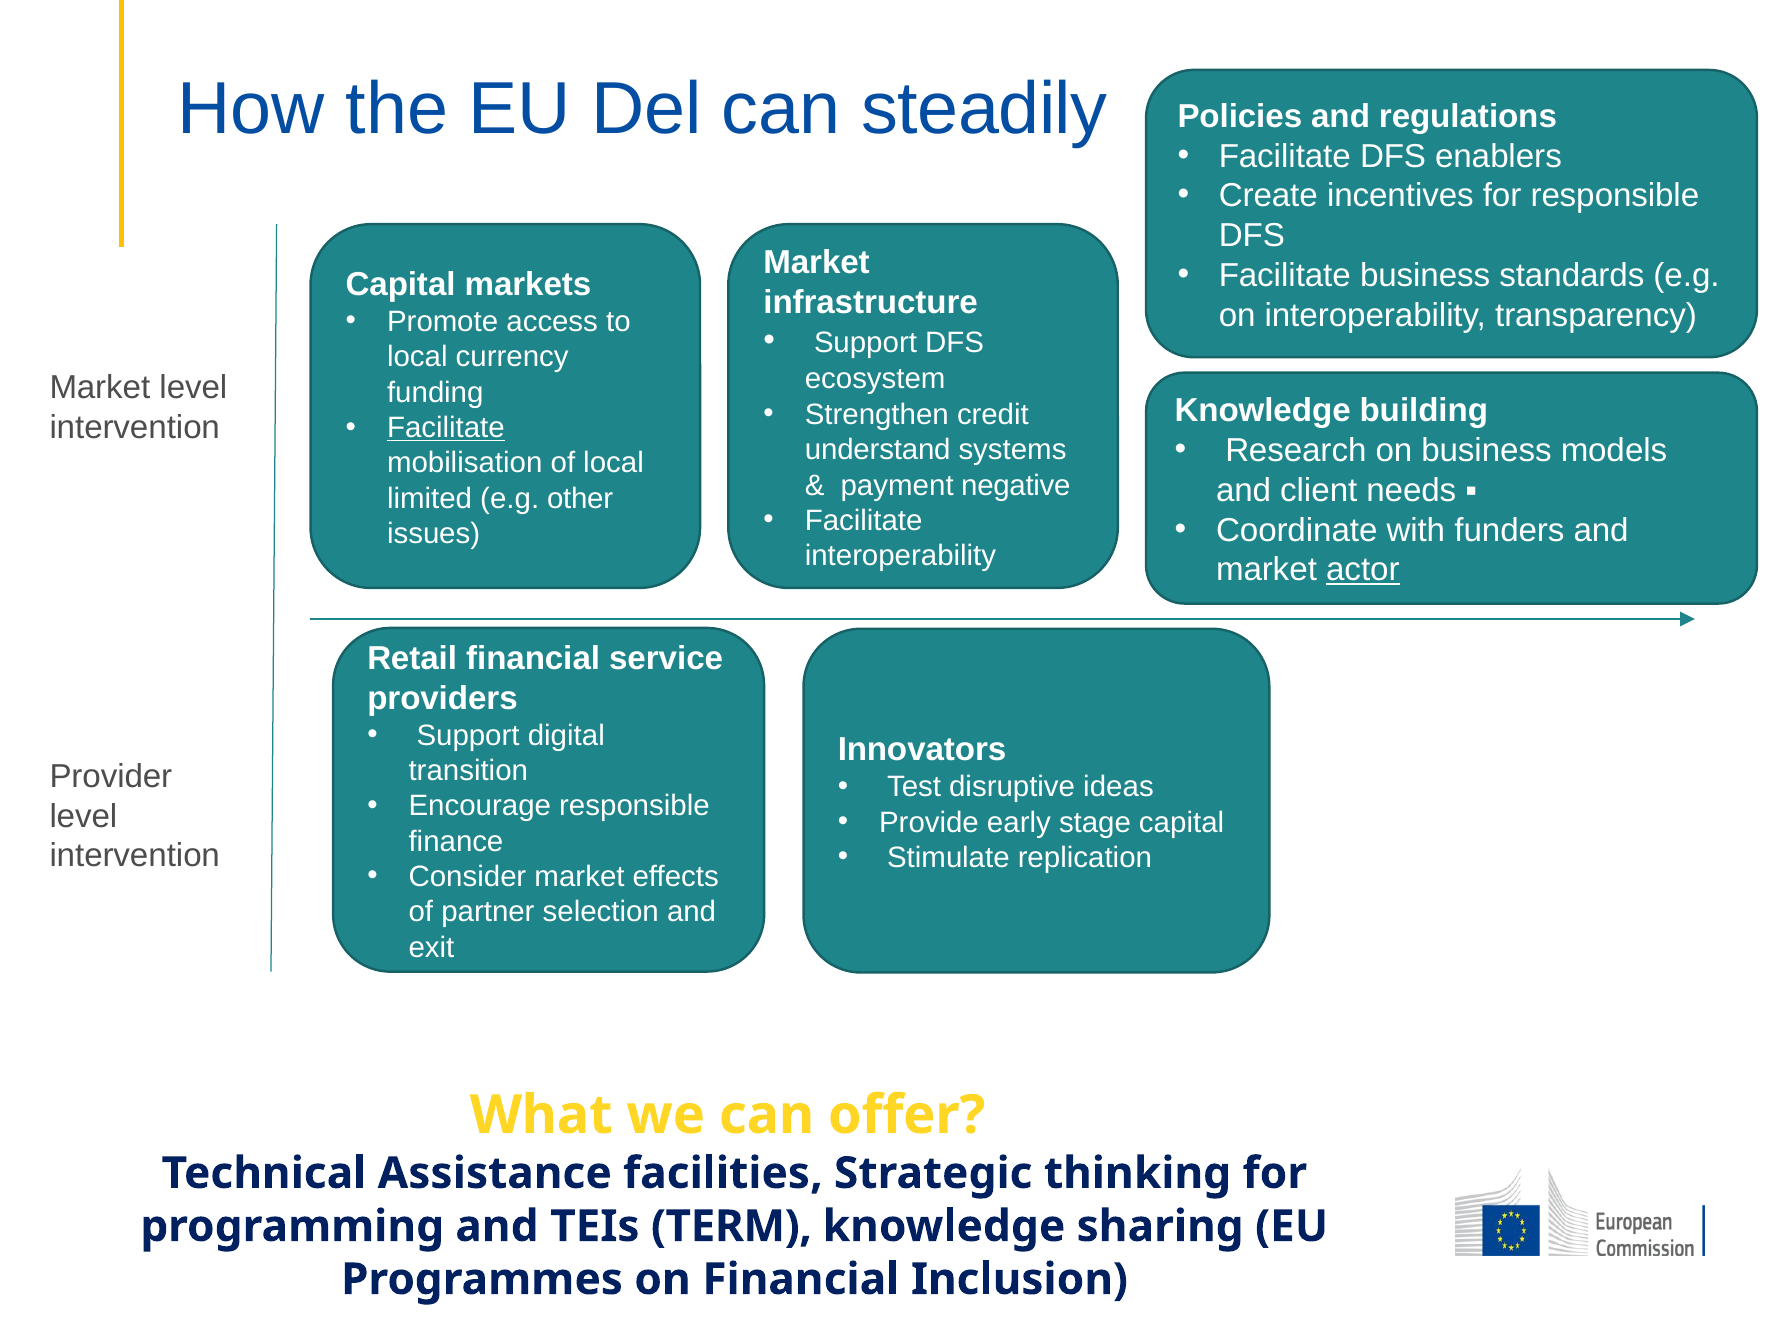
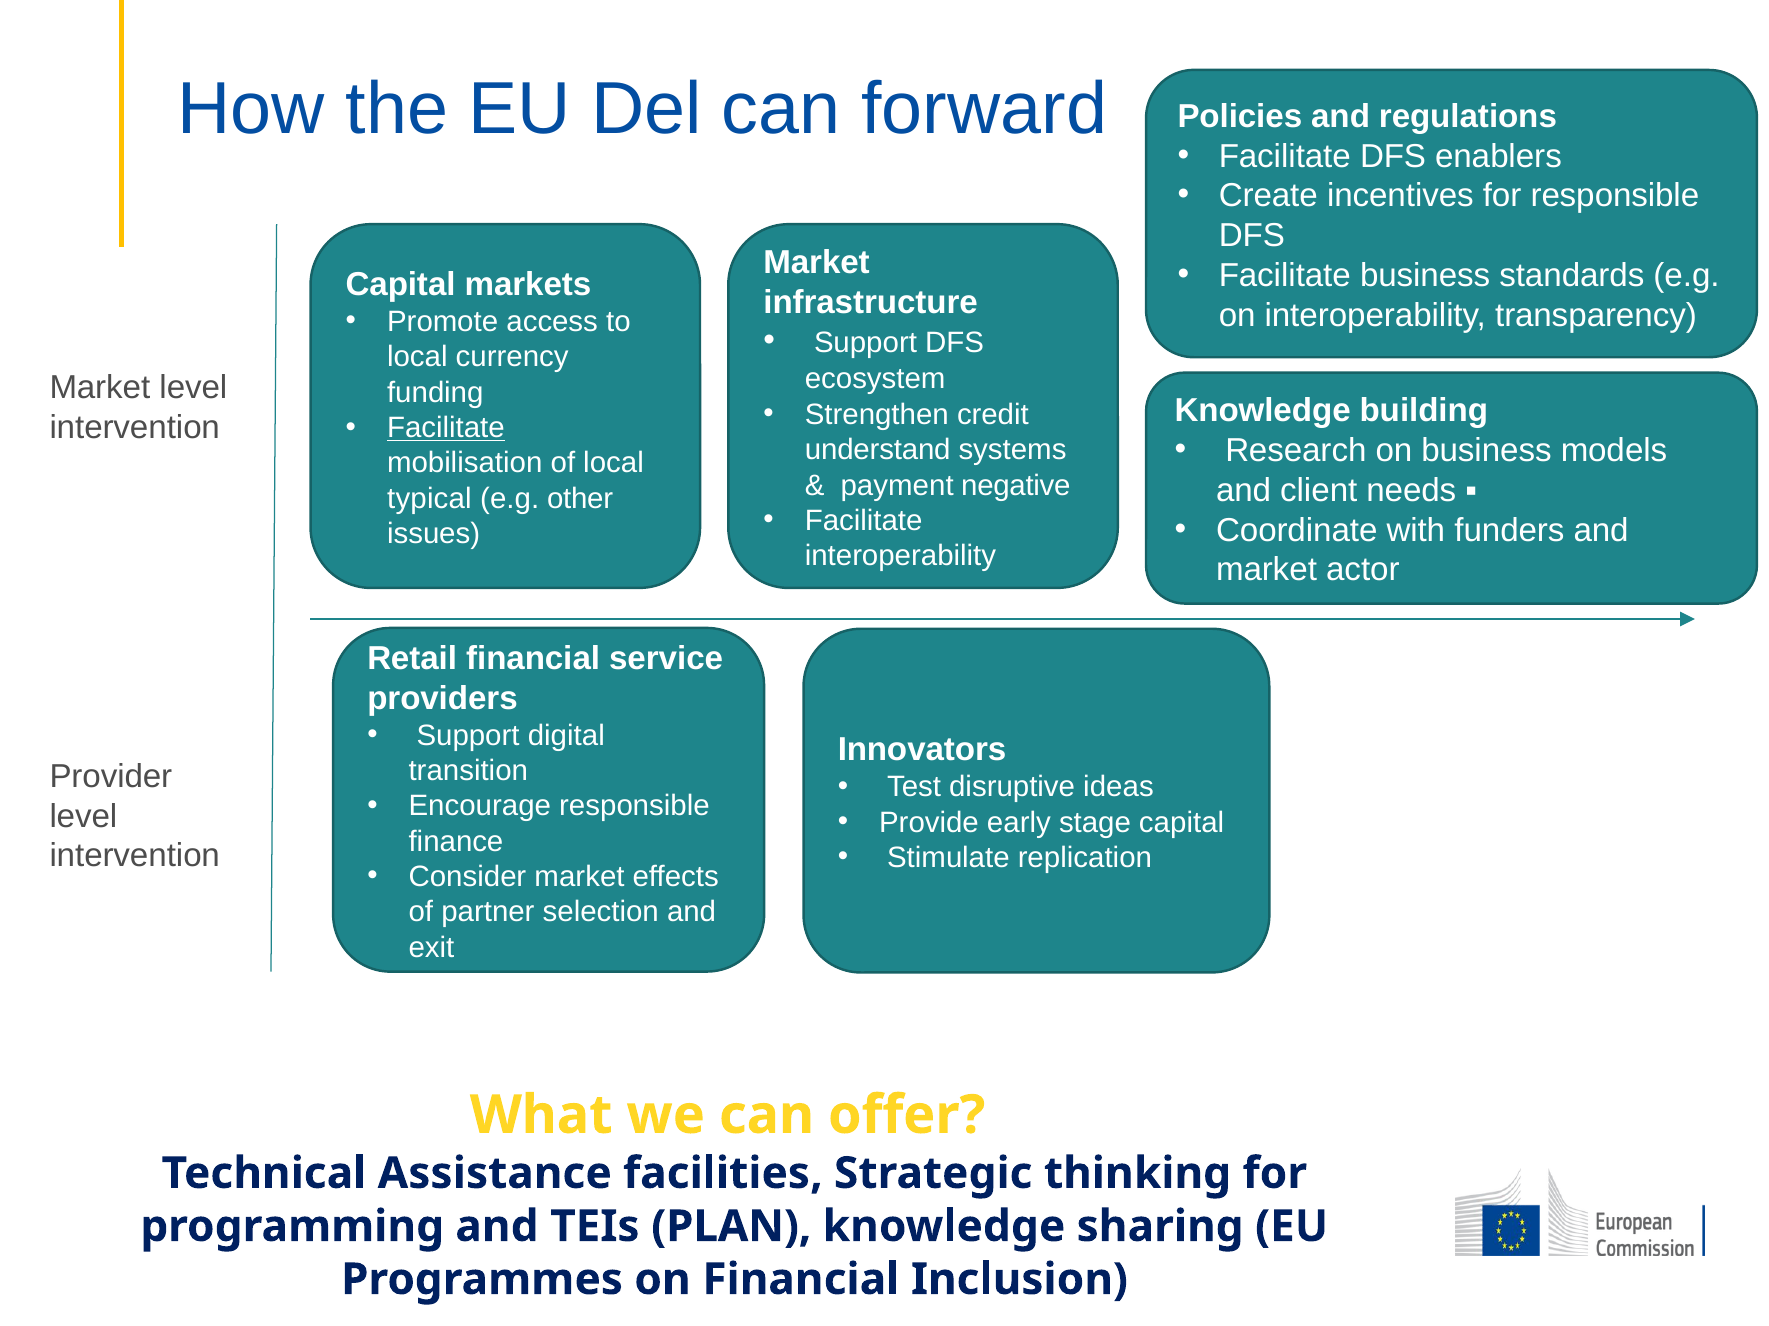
steadily: steadily -> forward (984, 110)
limited: limited -> typical (429, 499)
actor underline: present -> none (1363, 570)
TERM: TERM -> PLAN (731, 1227)
